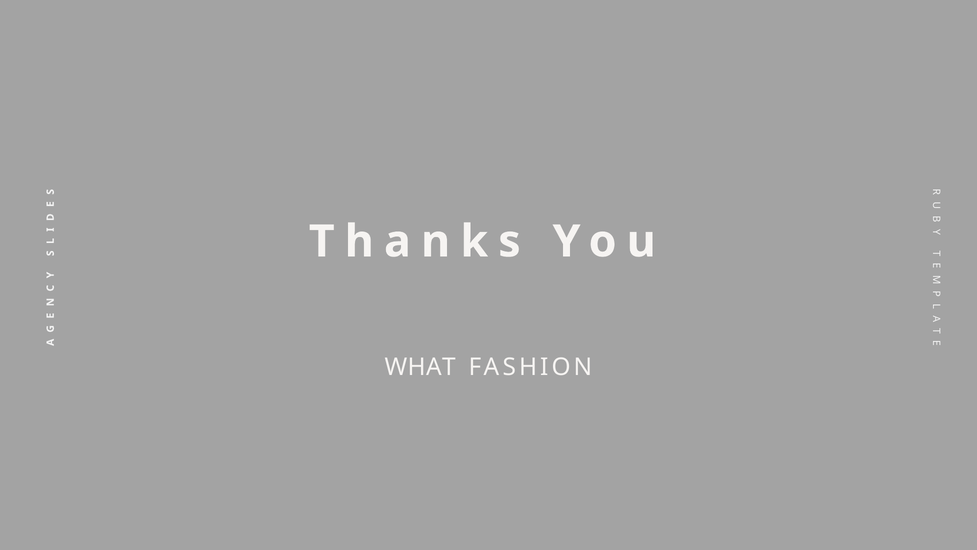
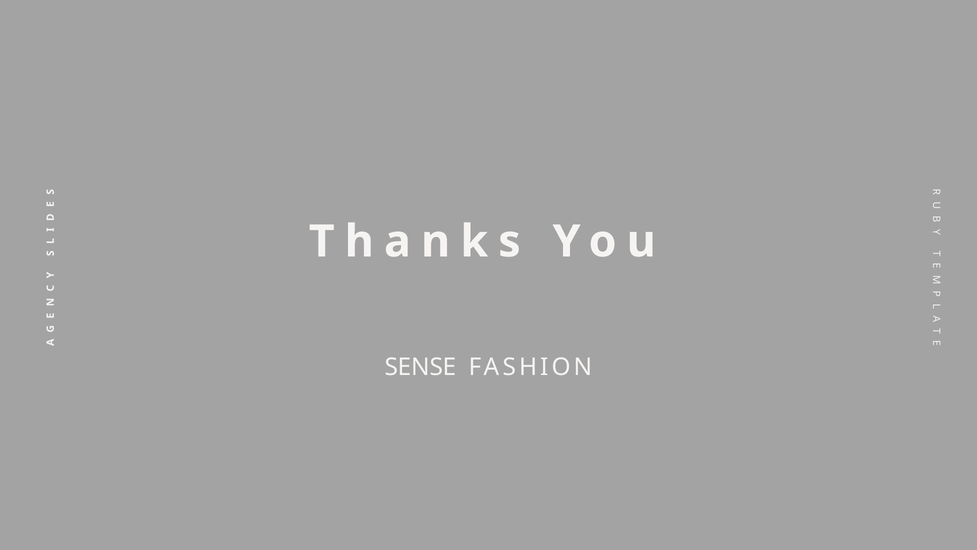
WHAT: WHAT -> SENSE (421, 367)
